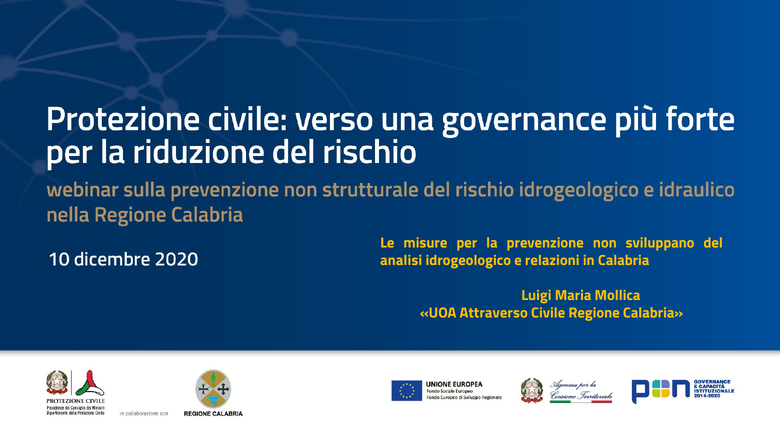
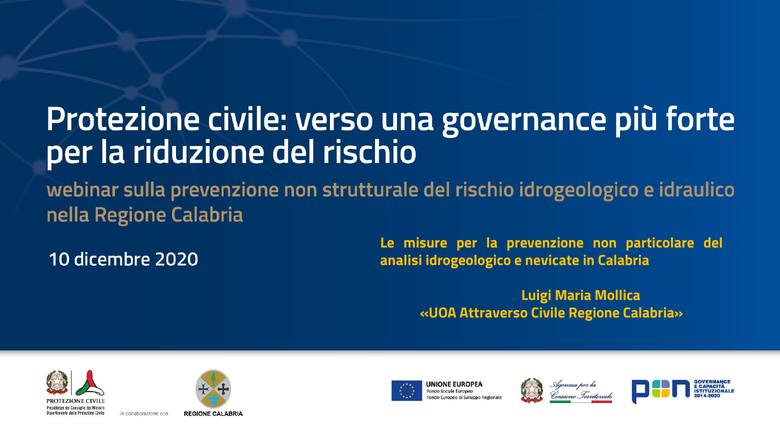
sviluppano: sviluppano -> particolare (660, 243)
relazioni: relazioni -> nevicate (552, 261)
